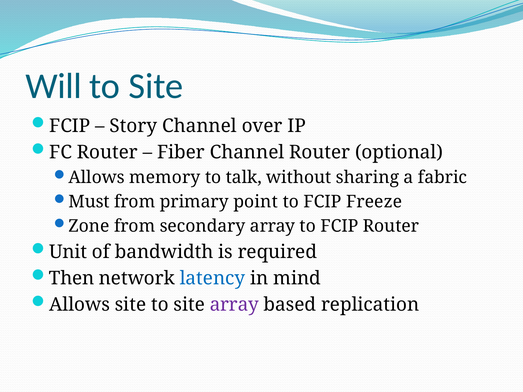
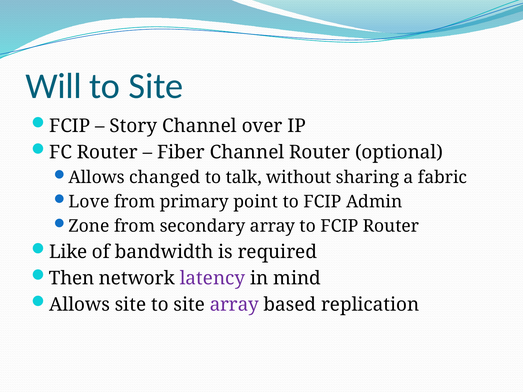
memory: memory -> changed (165, 178)
Must: Must -> Love (89, 202)
Freeze: Freeze -> Admin (374, 202)
Unit: Unit -> Like (68, 252)
latency colour: blue -> purple (212, 278)
